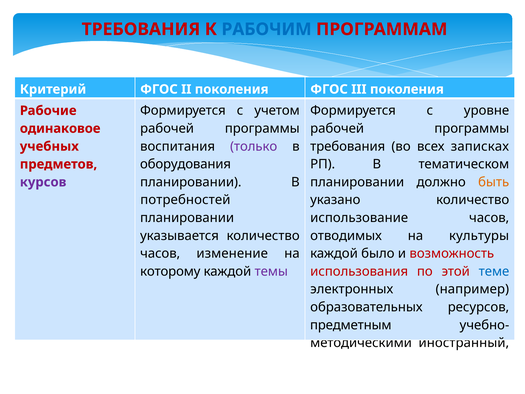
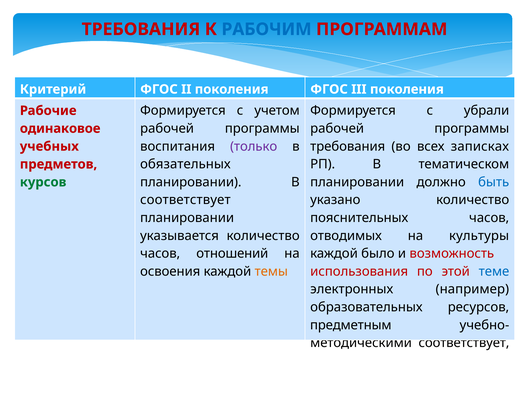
уровне: уровне -> убрали (487, 111)
оборудования: оборудования -> обязательных (185, 164)
быть colour: orange -> blue (494, 182)
курсов colour: purple -> green (43, 182)
потребностей: потребностей -> соответствует (185, 200)
использование: использование -> пояснительных (359, 218)
изменение: изменение -> отношений (232, 253)
которому: которому -> освоения (170, 271)
темы colour: purple -> orange (271, 271)
иностранный: иностранный -> соответствует (464, 343)
